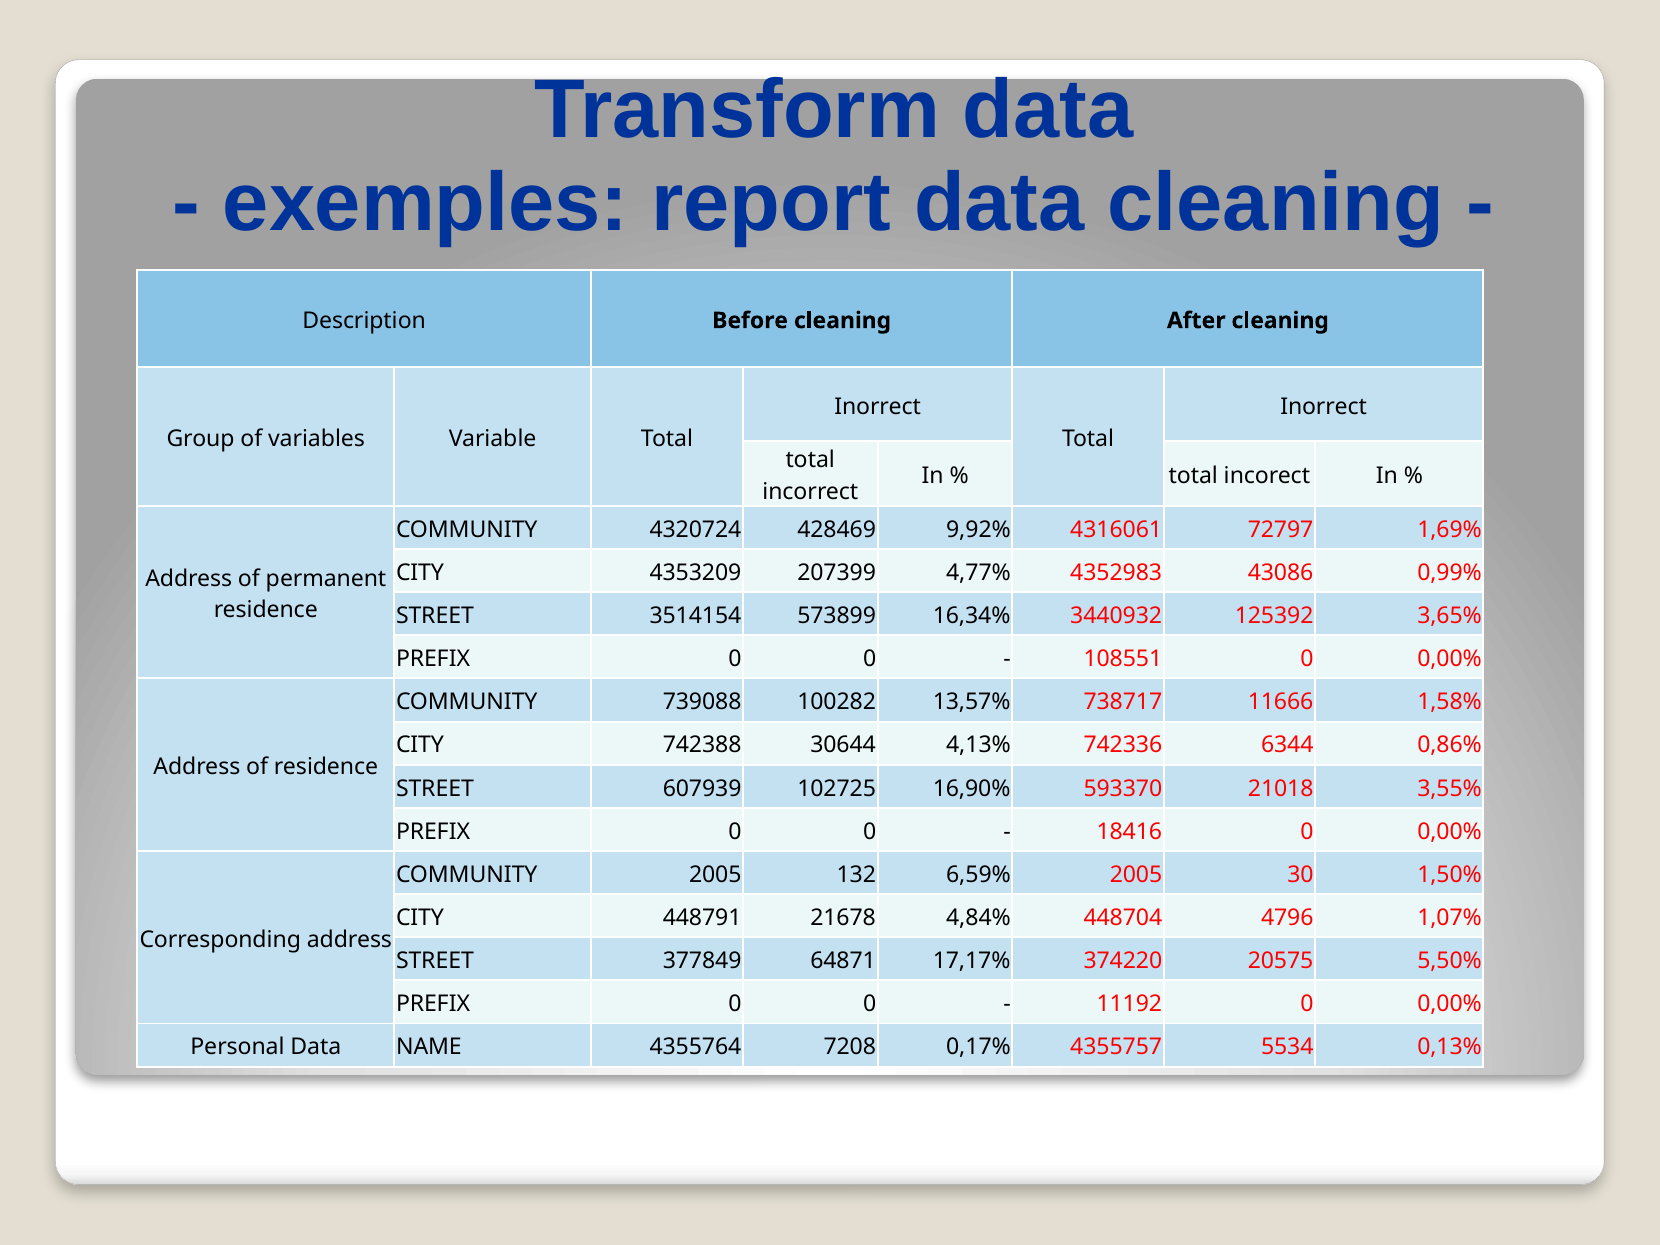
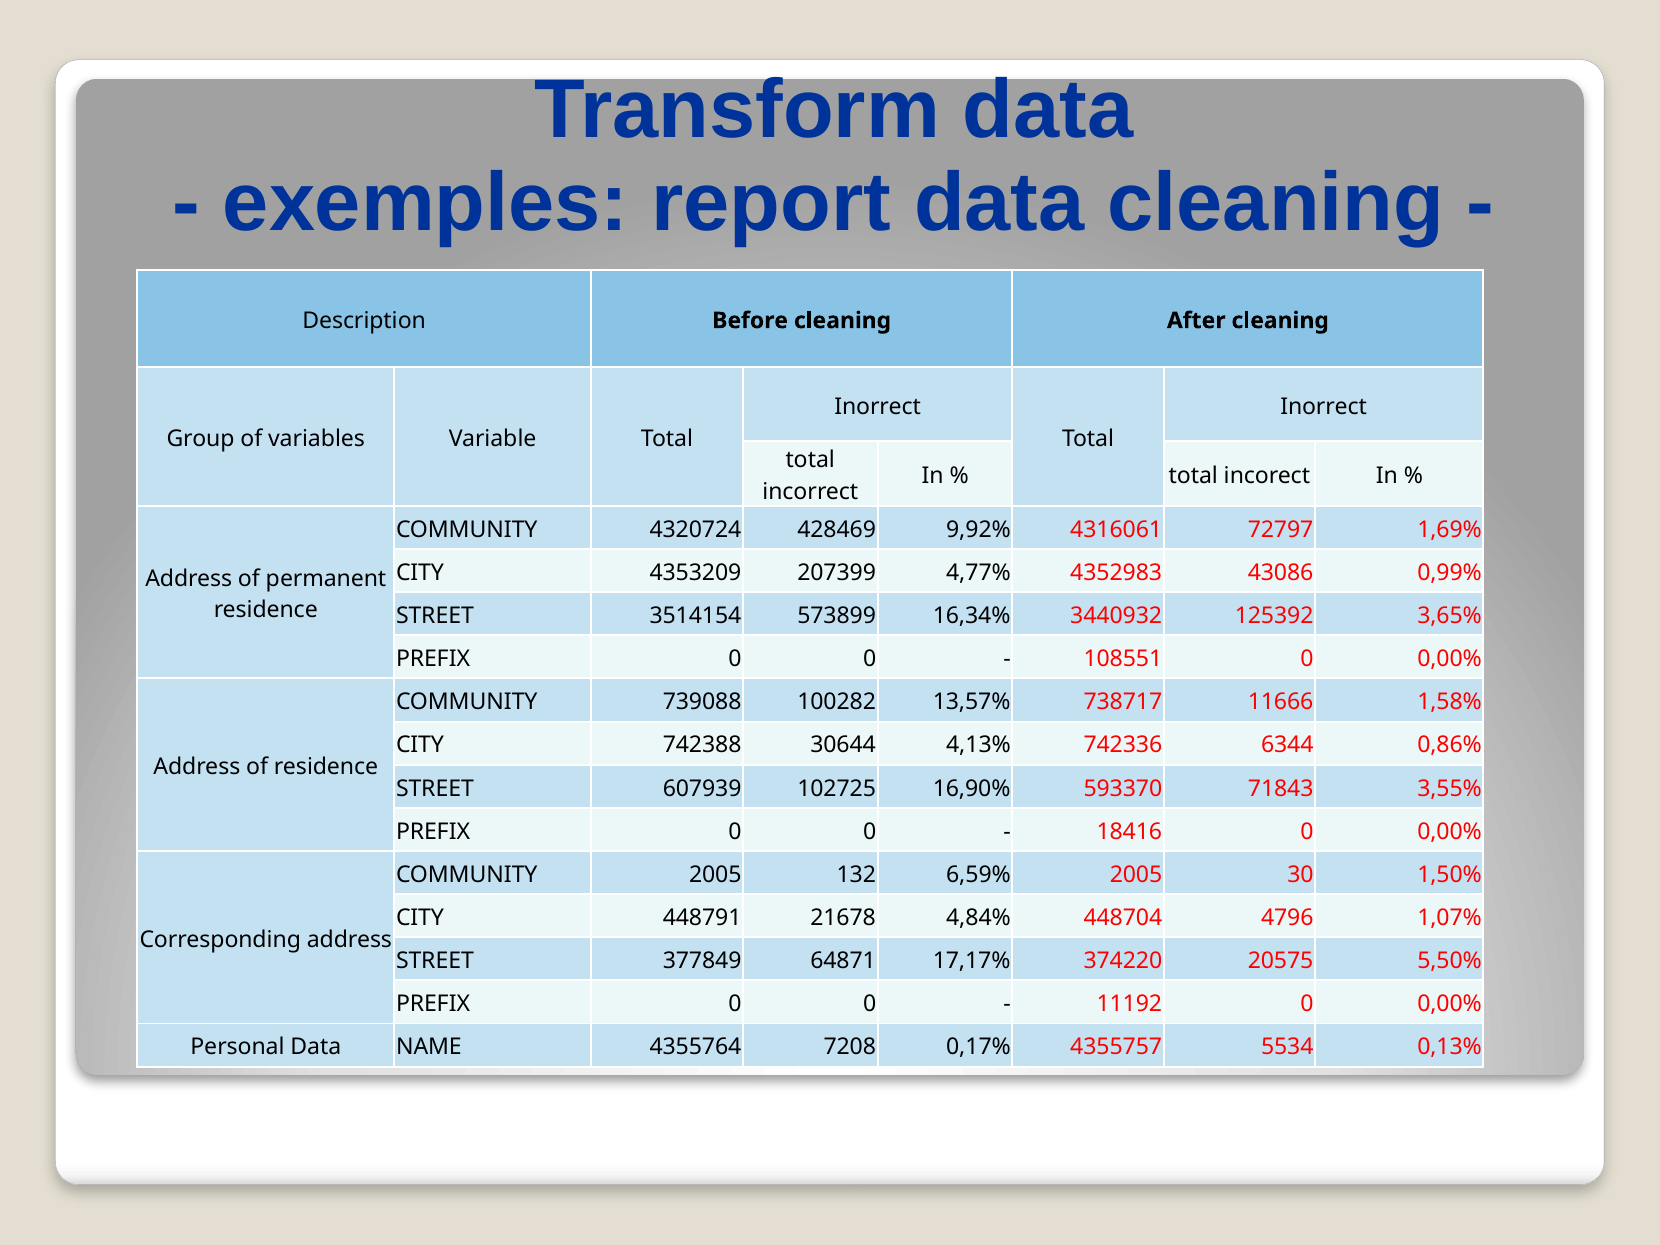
21018: 21018 -> 71843 (1281, 788)
